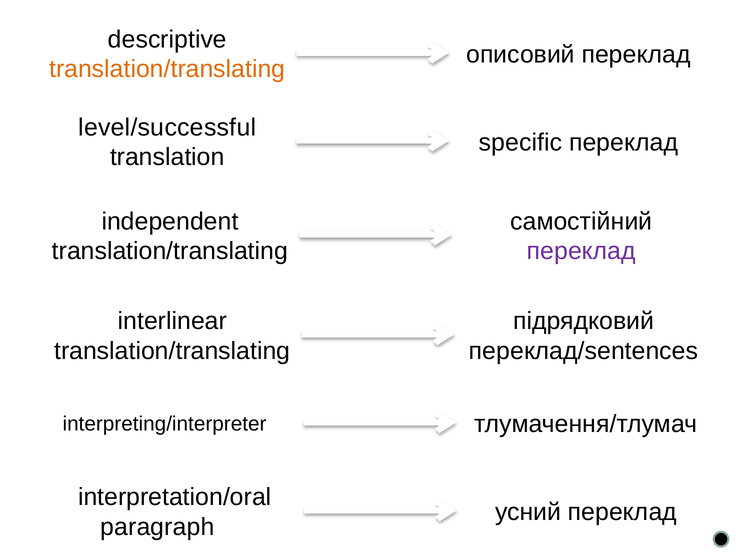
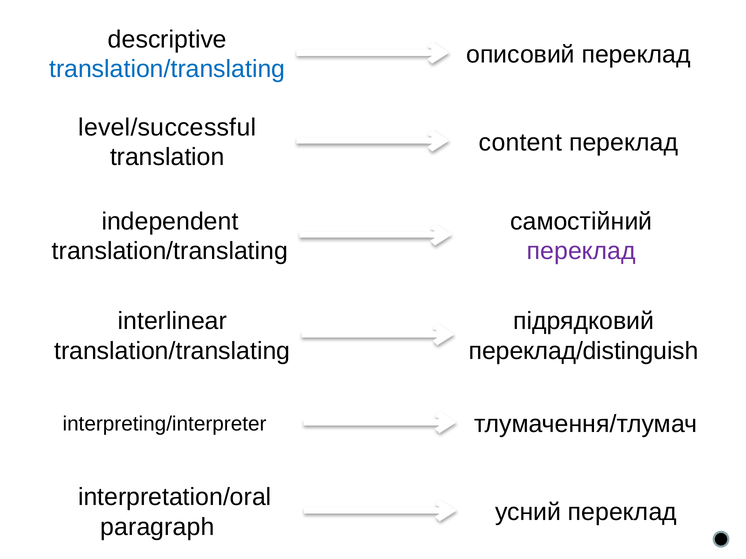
translation/translating colour: orange -> blue (167, 69)
specific: specific -> content (520, 142)
переклад/sentences: переклад/sentences -> переклад/distinguish (584, 351)
